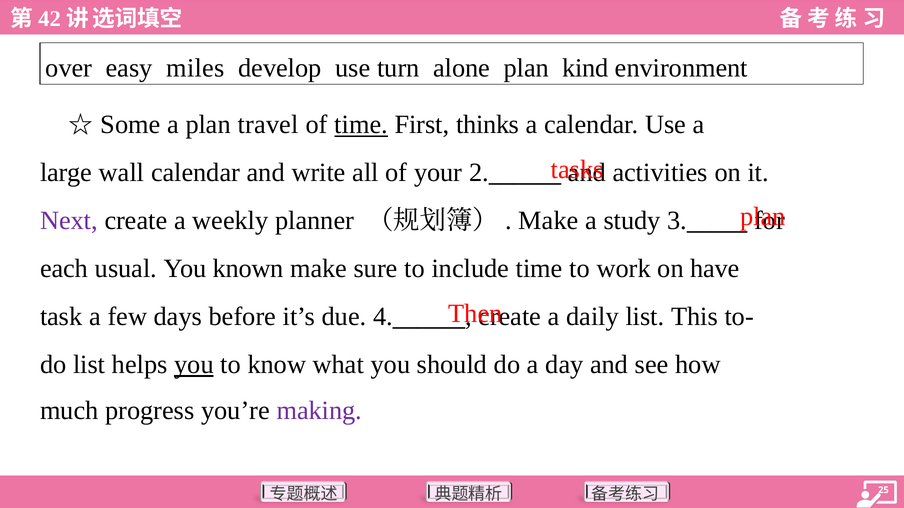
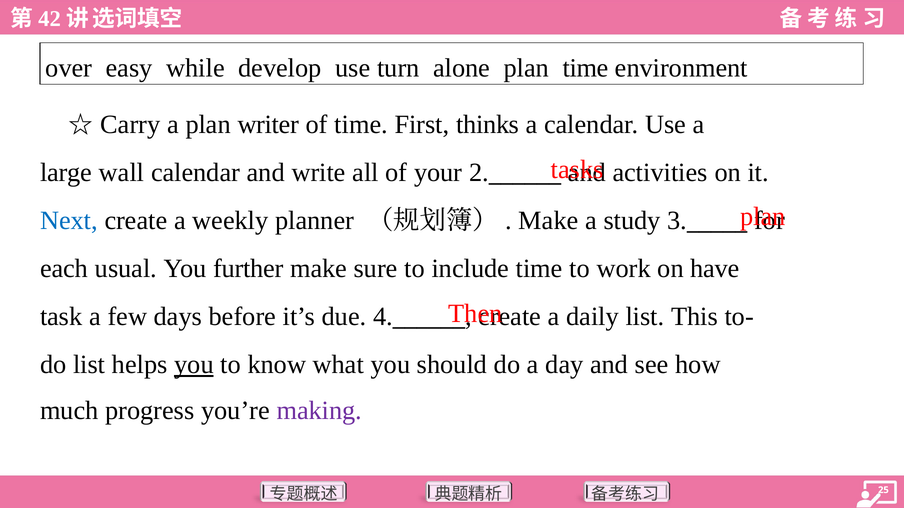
miles: miles -> while (196, 68)
plan kind: kind -> time (586, 68)
Some: Some -> Carry (130, 125)
travel: travel -> writer (268, 125)
time underline: present -> none (361, 125)
Next colour: purple -> blue (69, 221)
known: known -> further (248, 269)
